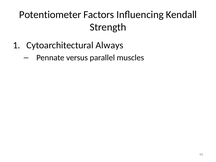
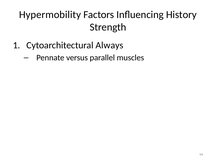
Potentiometer: Potentiometer -> Hypermobility (50, 15)
Kendall: Kendall -> History (181, 15)
